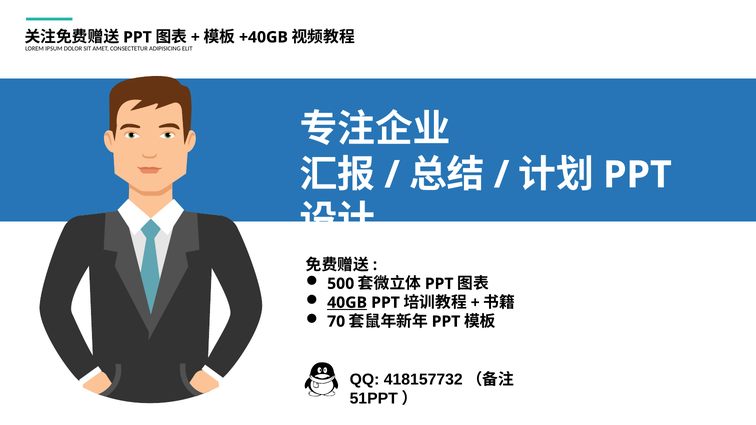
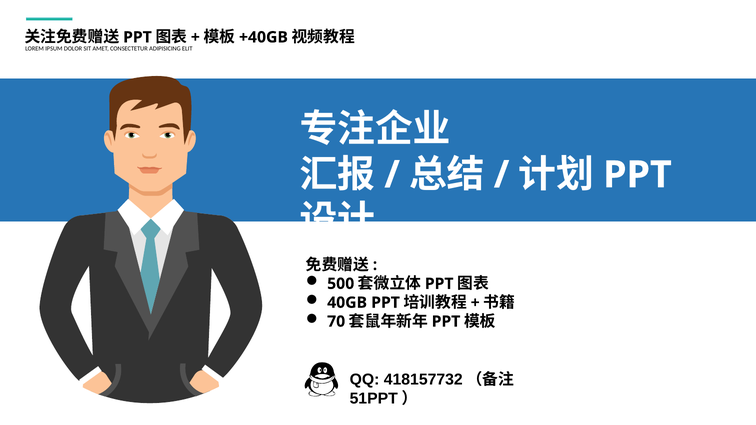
40GB underline: present -> none (347, 303)
